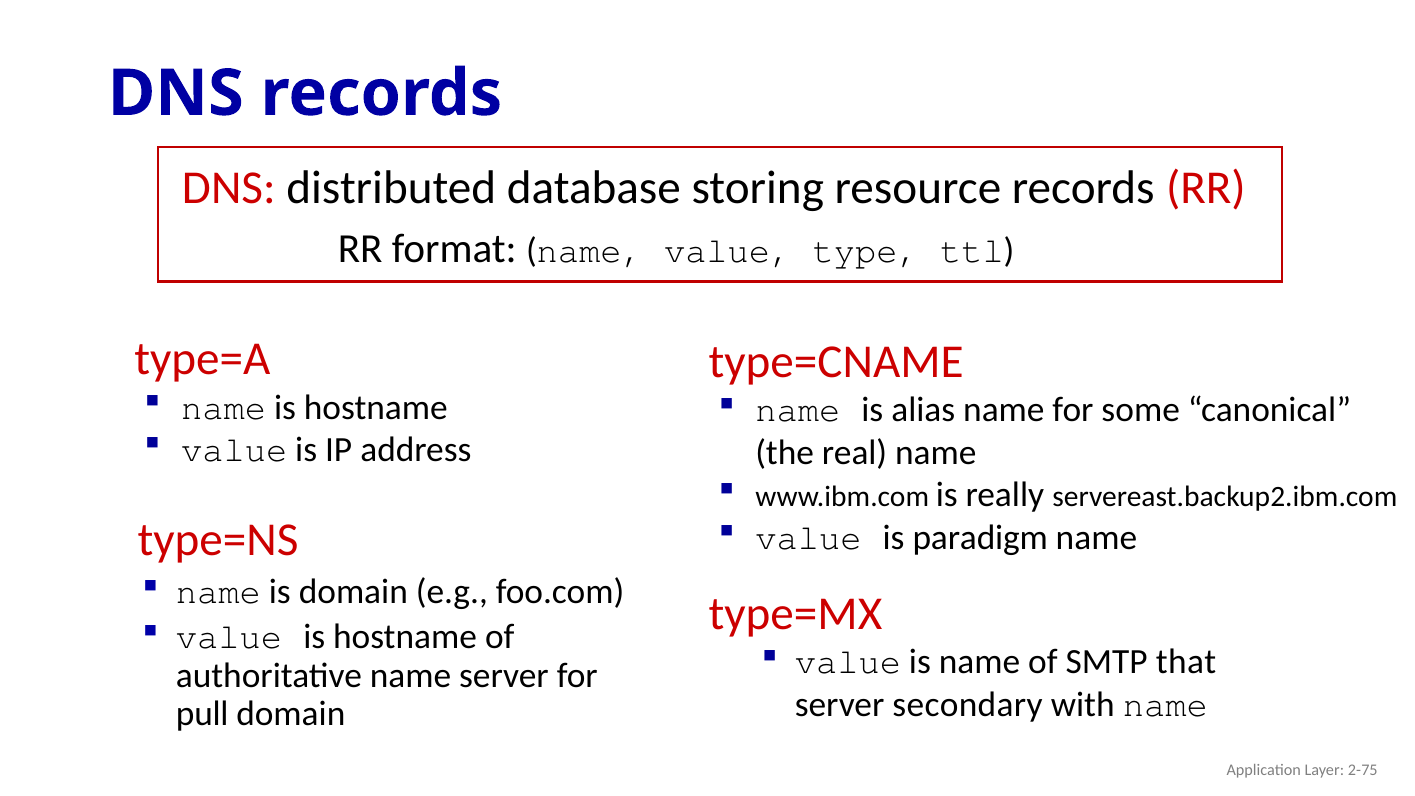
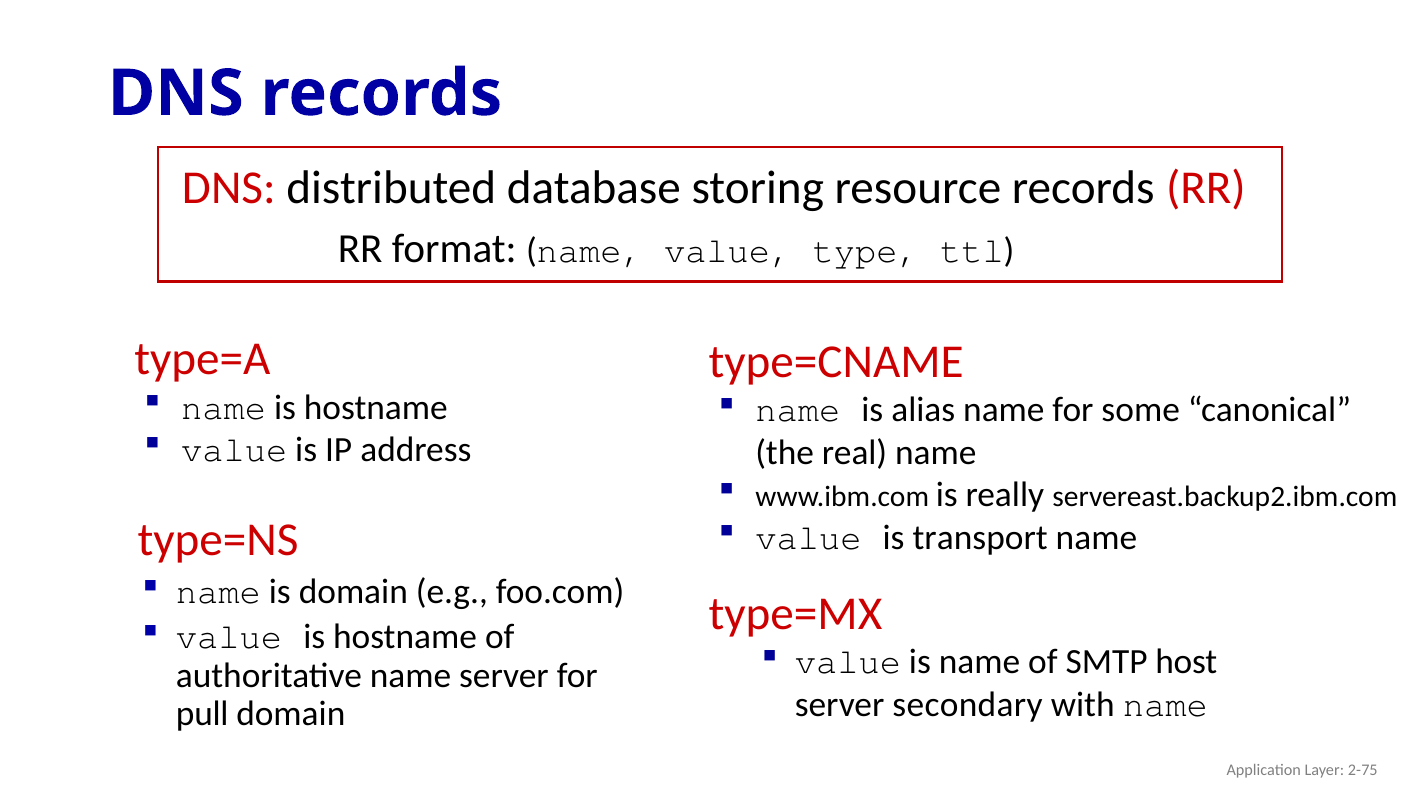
paradigm: paradigm -> transport (980, 538)
that: that -> host (1186, 662)
